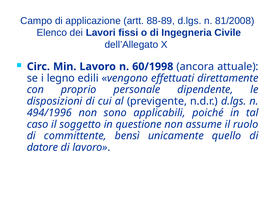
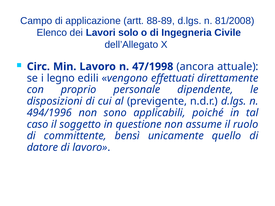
fissi: fissi -> solo (128, 33)
60/1998: 60/1998 -> 47/1998 (153, 67)
